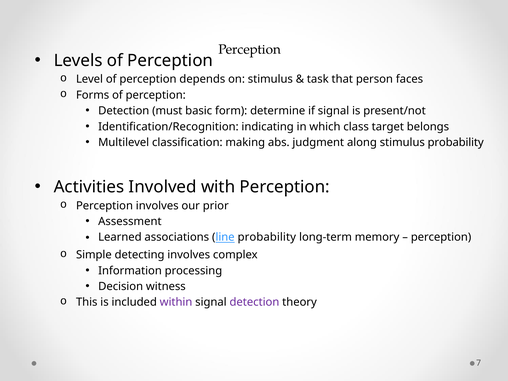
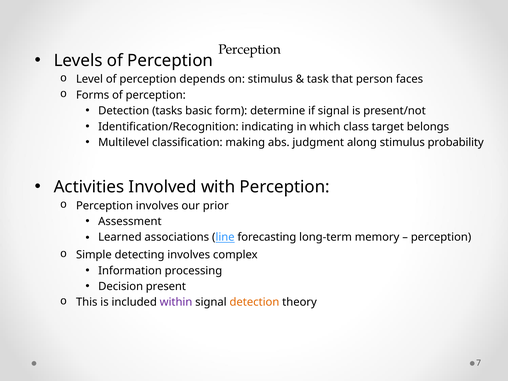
must: must -> tasks (167, 111)
line probability: probability -> forecasting (267, 237)
witness: witness -> present (166, 286)
detection colour: purple -> orange (254, 302)
